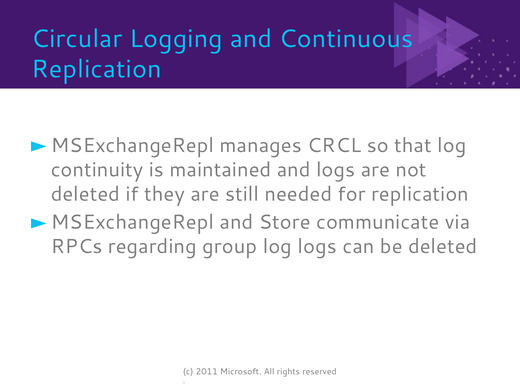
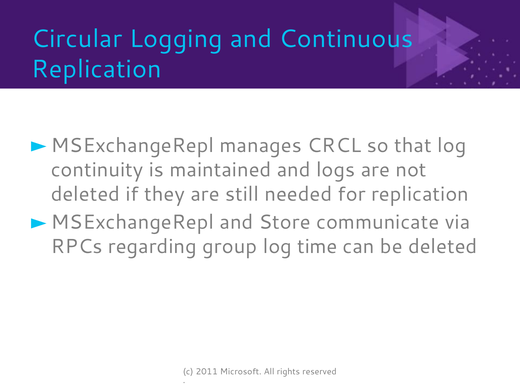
log logs: logs -> time (317, 247)
